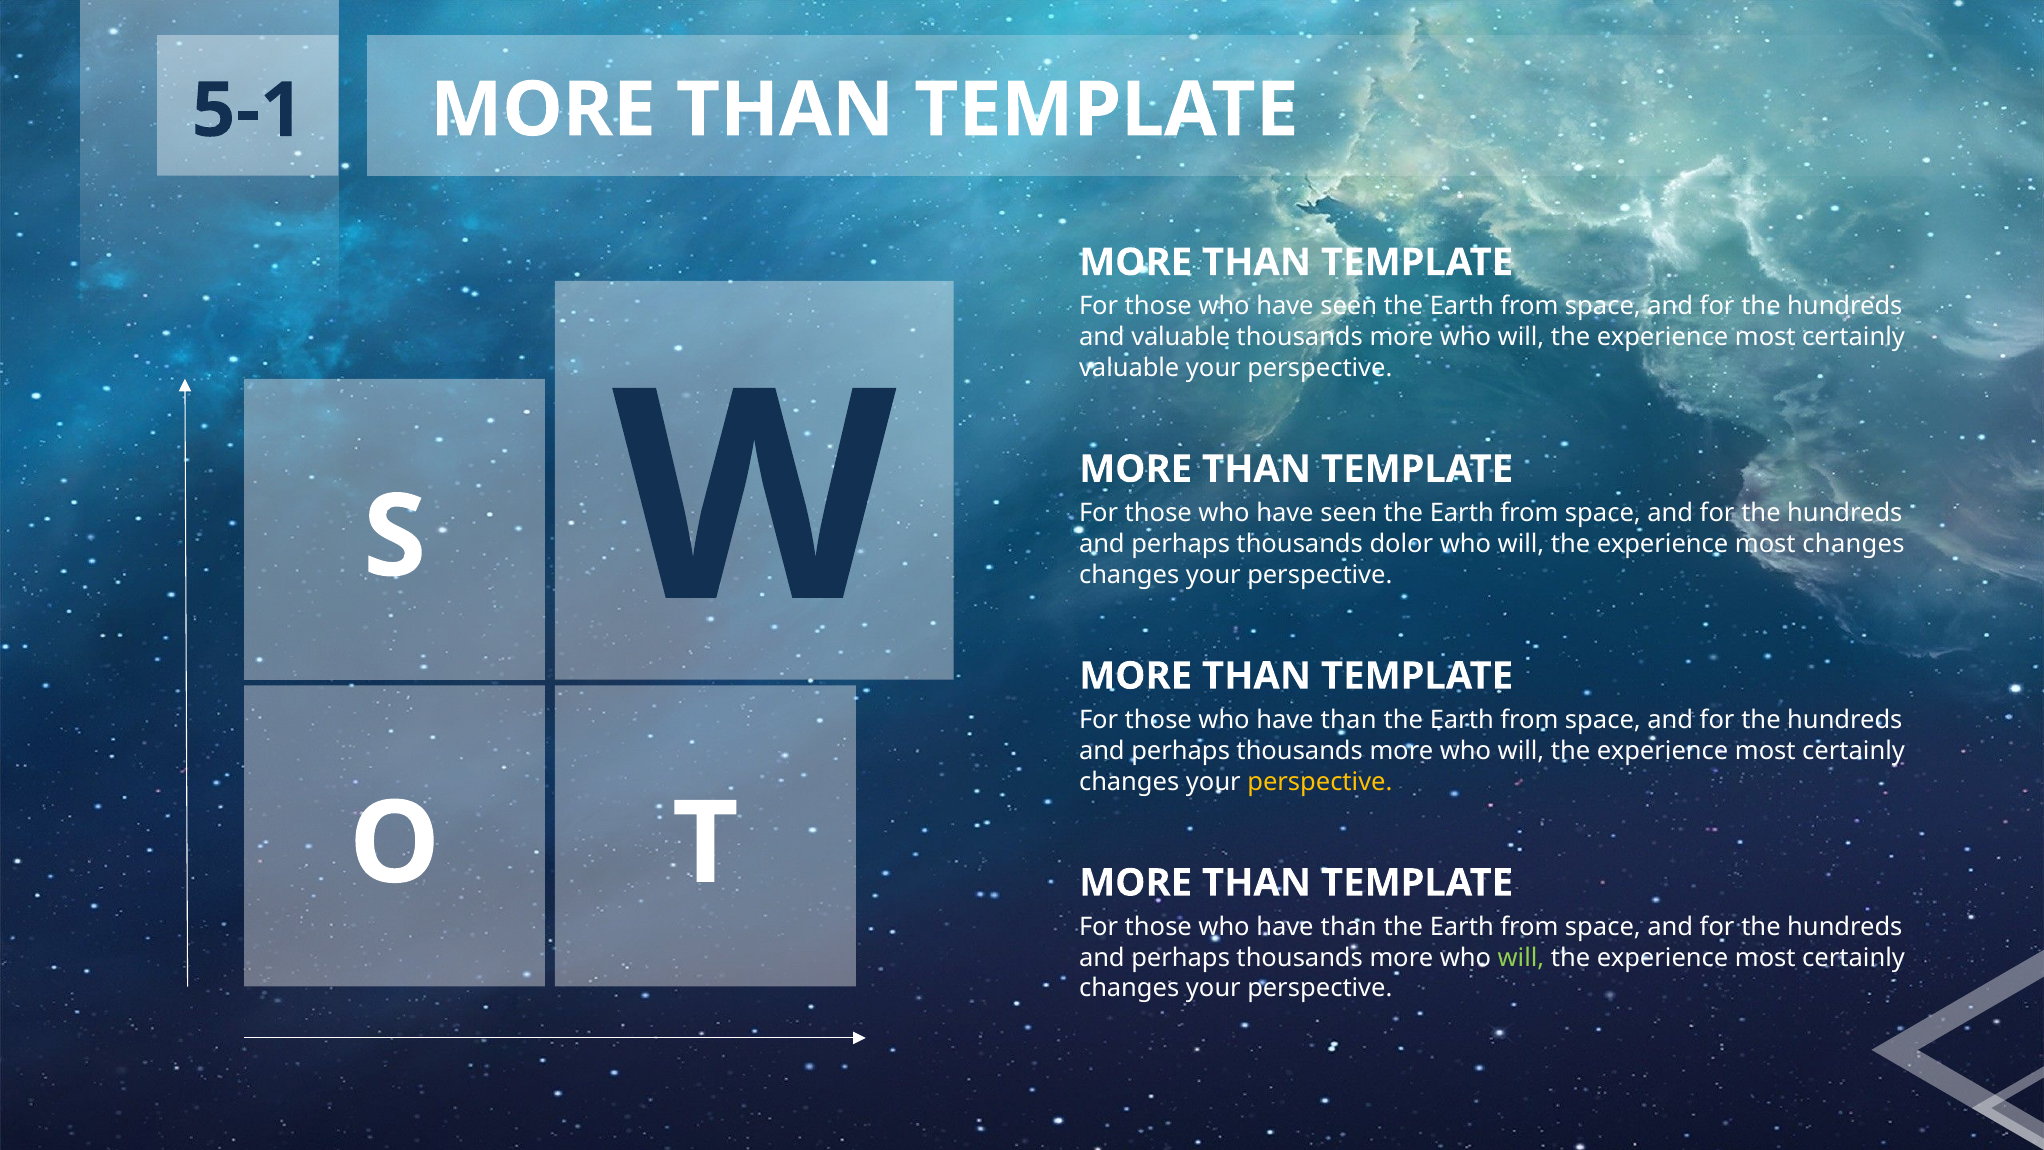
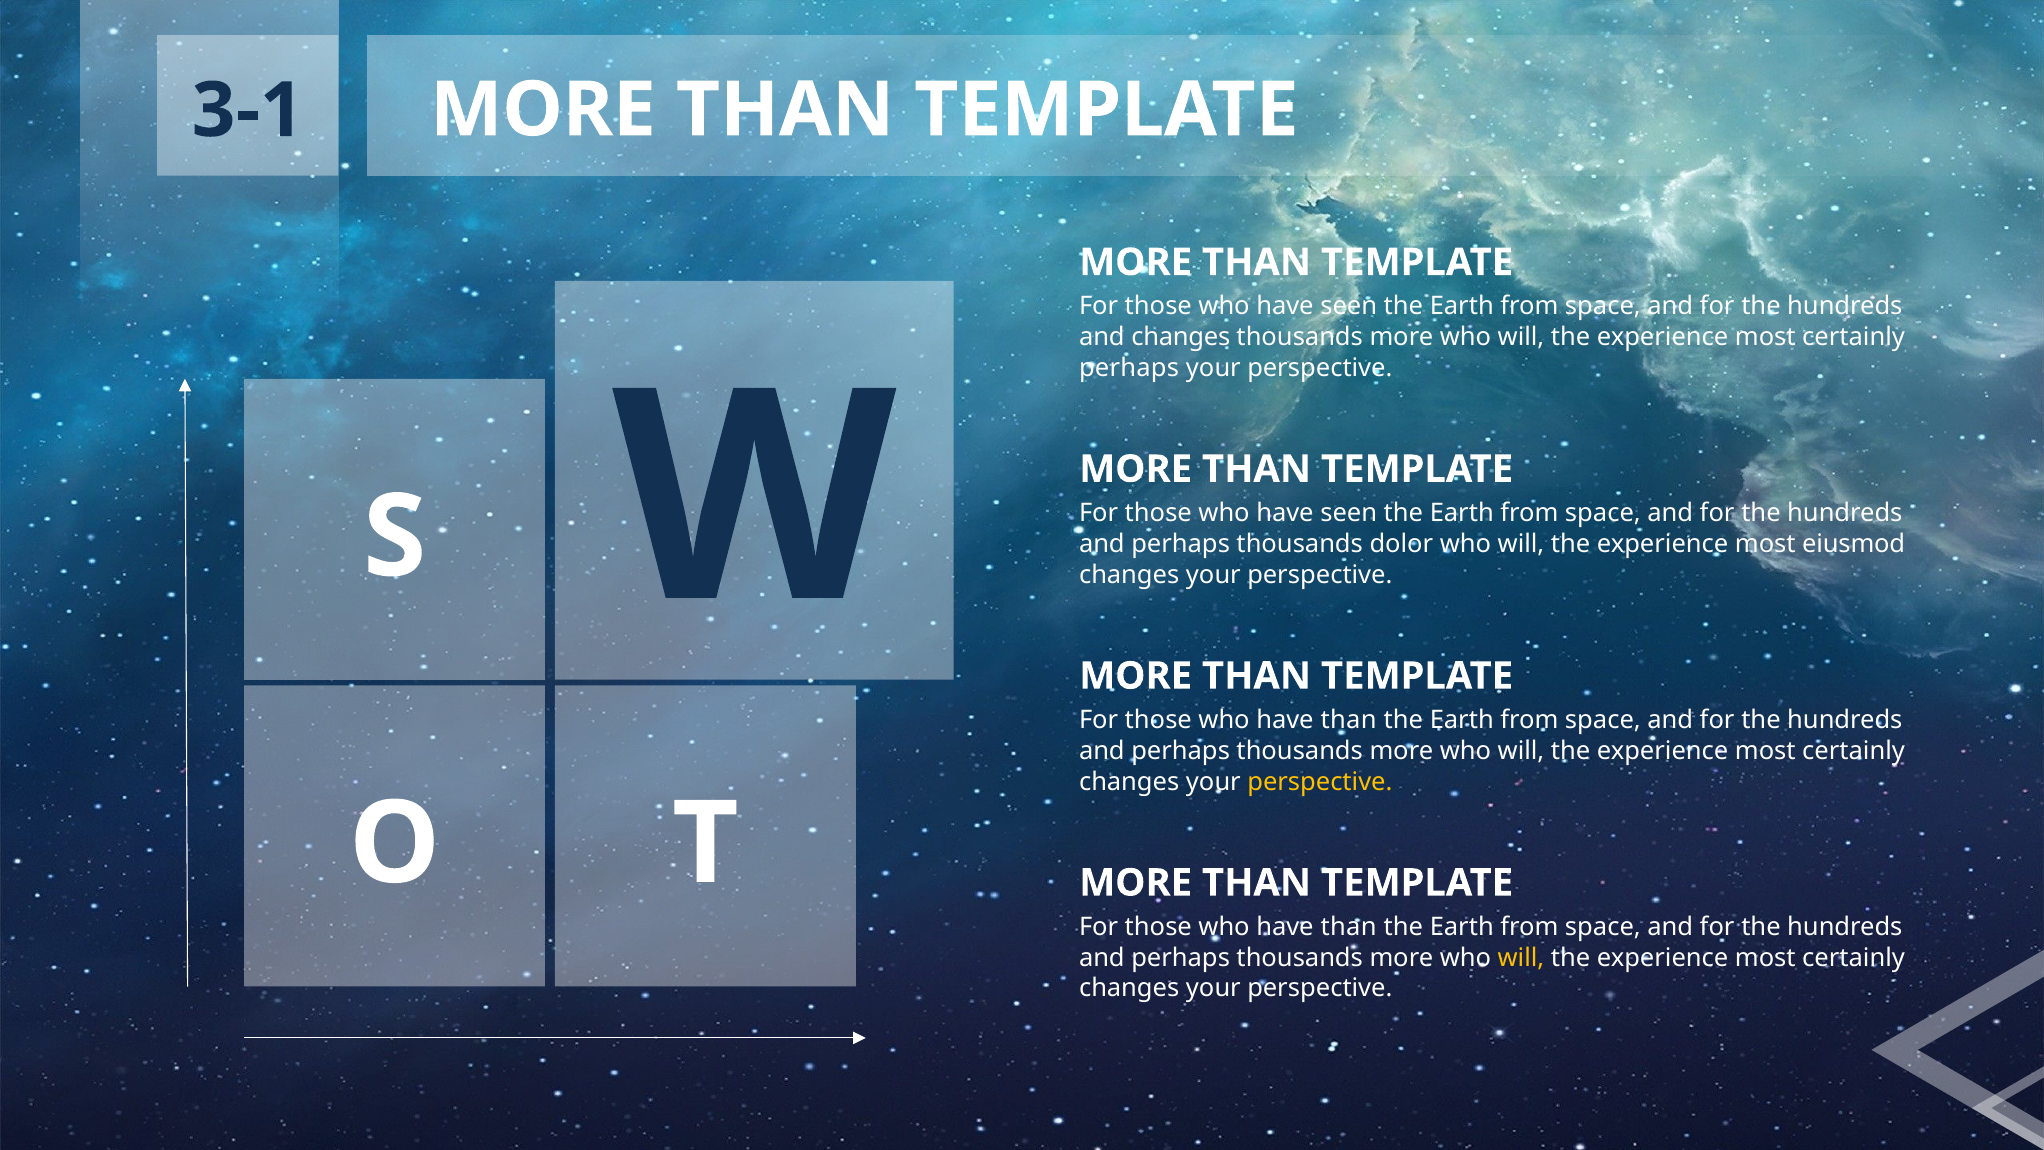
5-1: 5-1 -> 3-1 (248, 111)
and valuable: valuable -> changes (1181, 337)
valuable: valuable -> perhaps (1129, 368)
most changes: changes -> eiusmod (1854, 544)
will colour: light green -> yellow (1521, 958)
